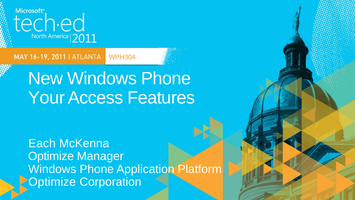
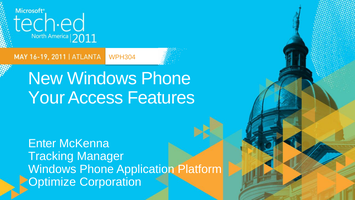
Each: Each -> Enter (42, 143)
Optimize: Optimize -> Tracking (51, 156)
